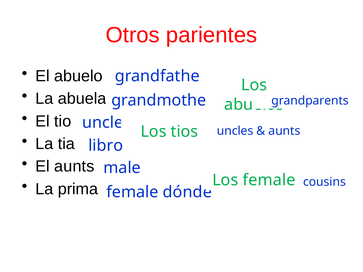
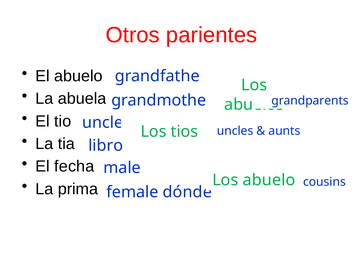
El aunts: aunts -> fecha (74, 167)
Los female: female -> abuelo (269, 180)
